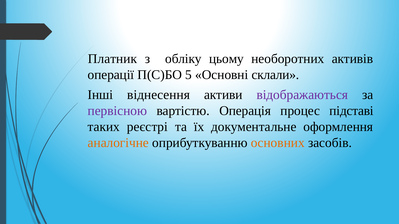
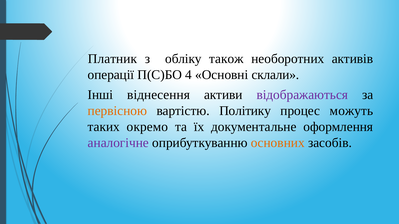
цьому: цьому -> також (226, 59)
5: 5 -> 4 (189, 75)
первісною colour: purple -> orange (117, 111)
Операція: Операція -> Політику (245, 111)
підставі: підставі -> можуть (351, 111)
реєстрі: реєстрі -> окремо (147, 127)
аналогічне colour: orange -> purple (118, 143)
